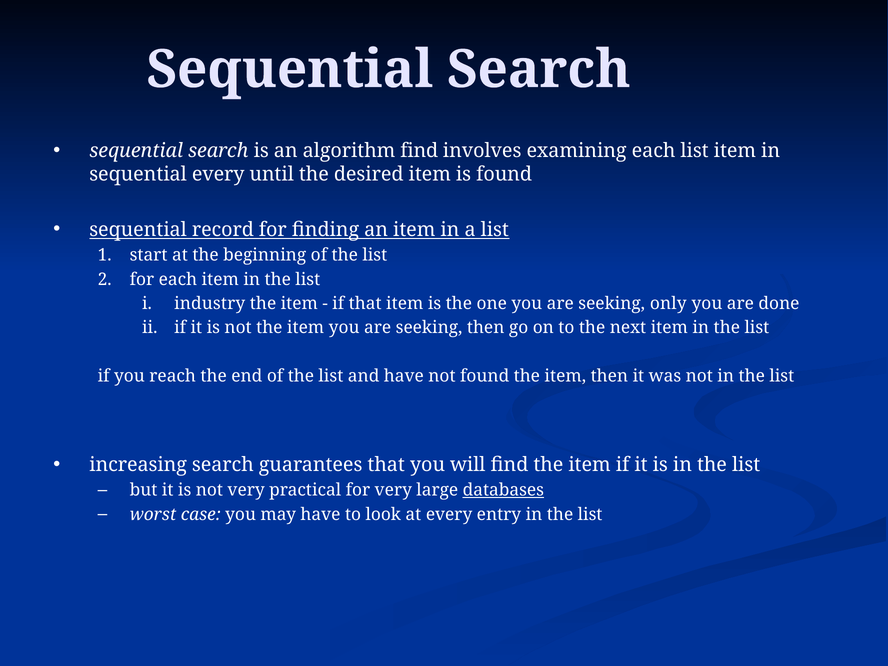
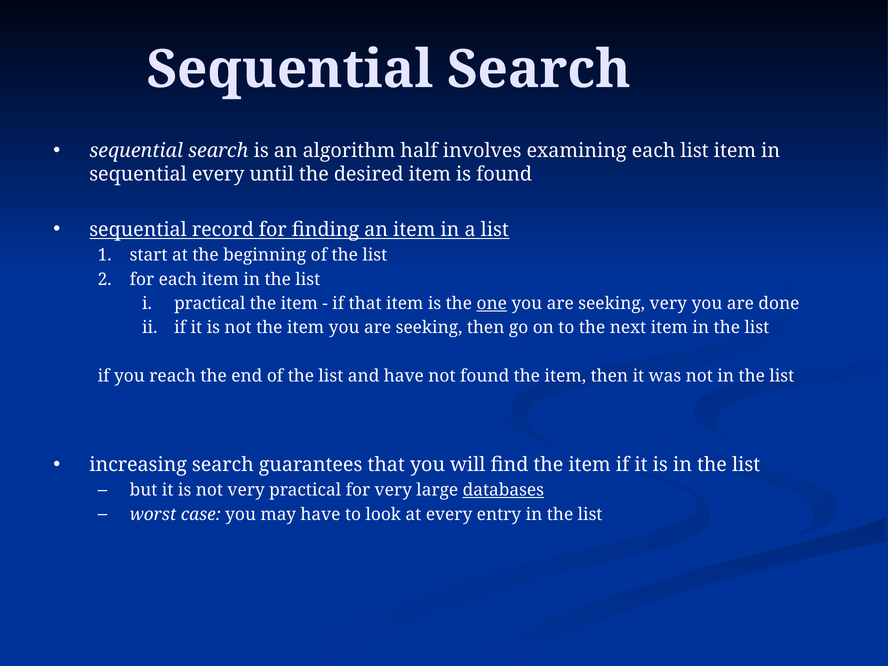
algorithm find: find -> half (419, 151)
industry: industry -> practical (210, 304)
one underline: none -> present (492, 304)
seeking only: only -> very (668, 304)
